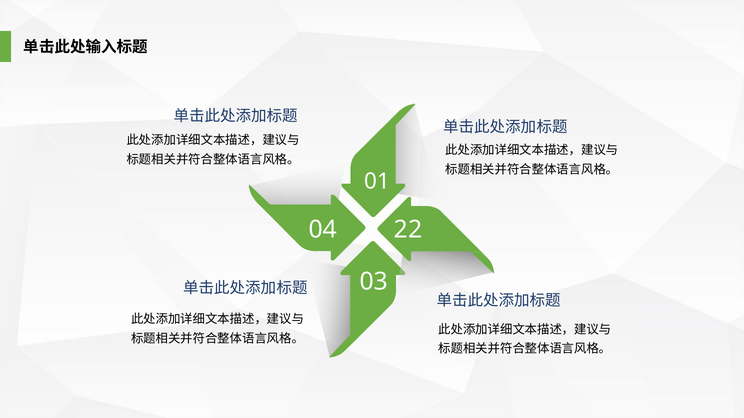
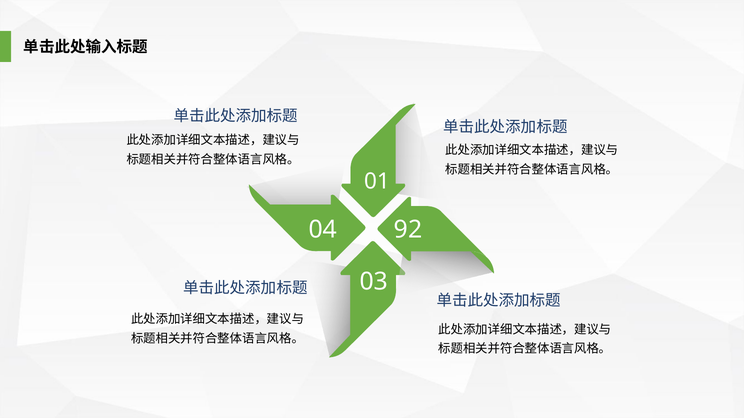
22: 22 -> 92 (408, 230)
